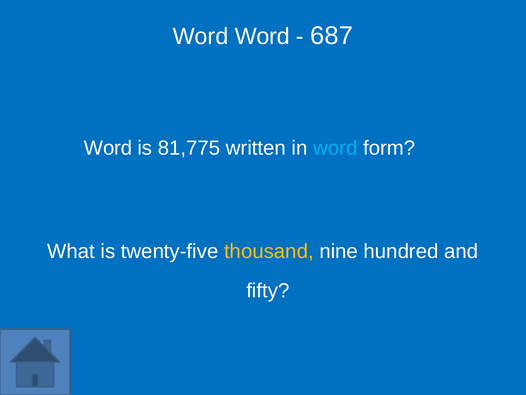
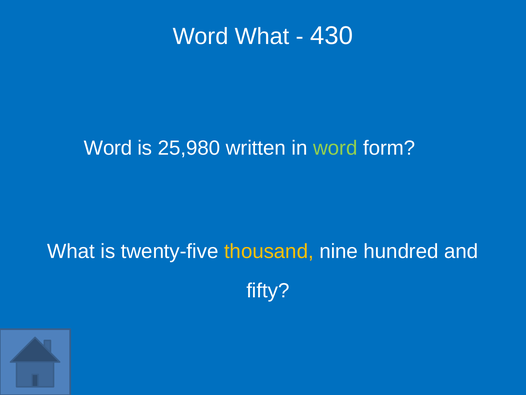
Word Word: Word -> What (262, 36)
687: 687 -> 430 (332, 36)
81,775: 81,775 -> 25,980 (189, 148)
word colour: light blue -> light green (335, 148)
